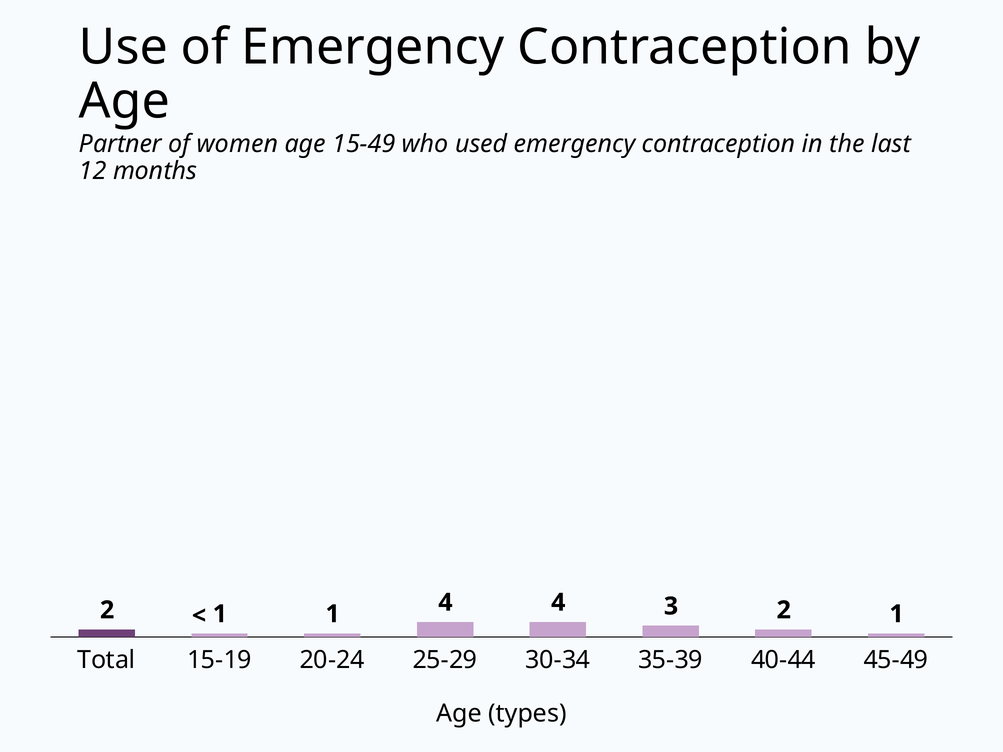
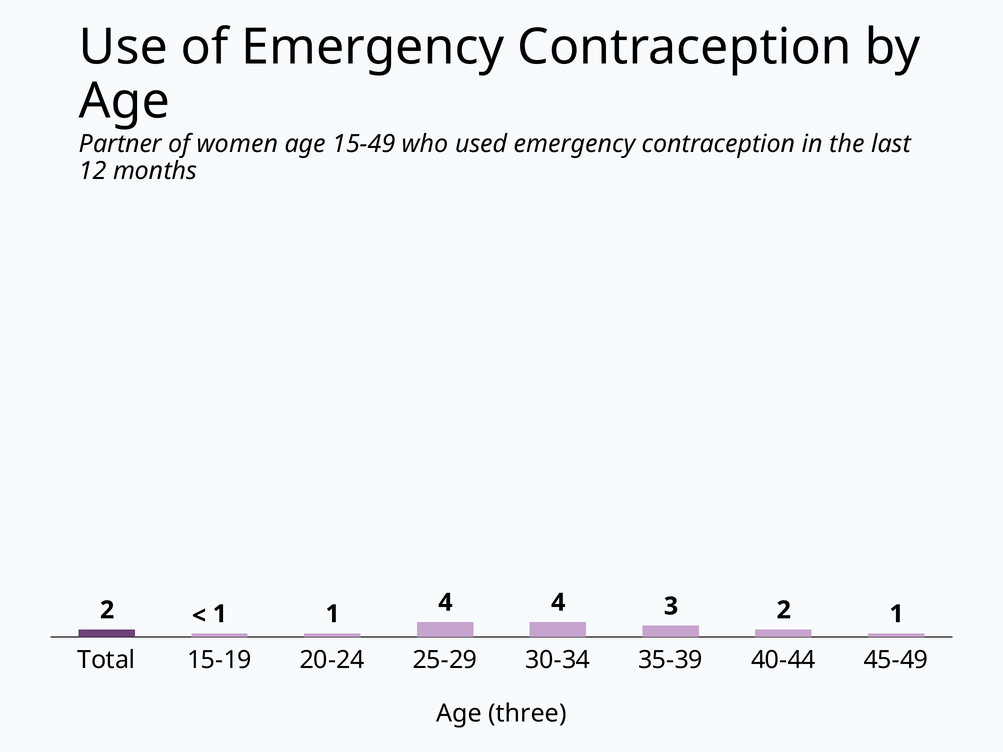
types: types -> three (527, 714)
